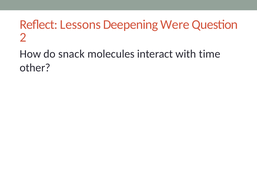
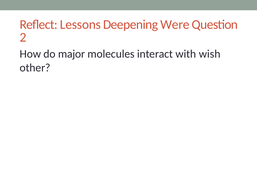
snack: snack -> major (72, 54)
time: time -> wish (210, 54)
